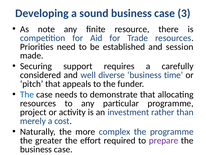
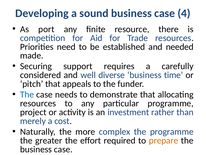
3: 3 -> 4 (184, 13)
note: note -> port (46, 29)
session: session -> needed (180, 47)
prepare colour: purple -> orange (164, 140)
